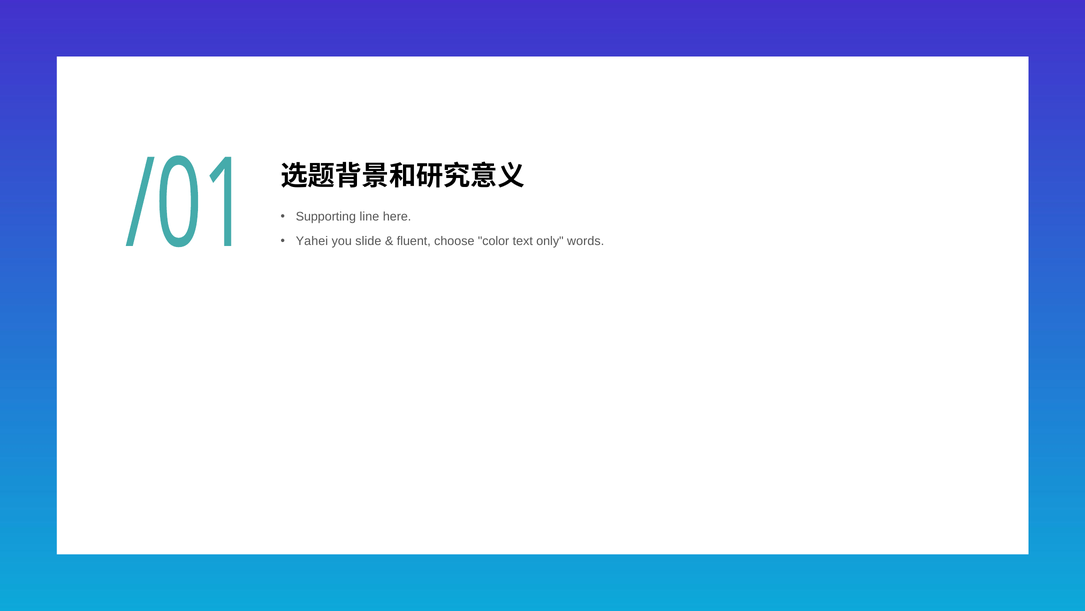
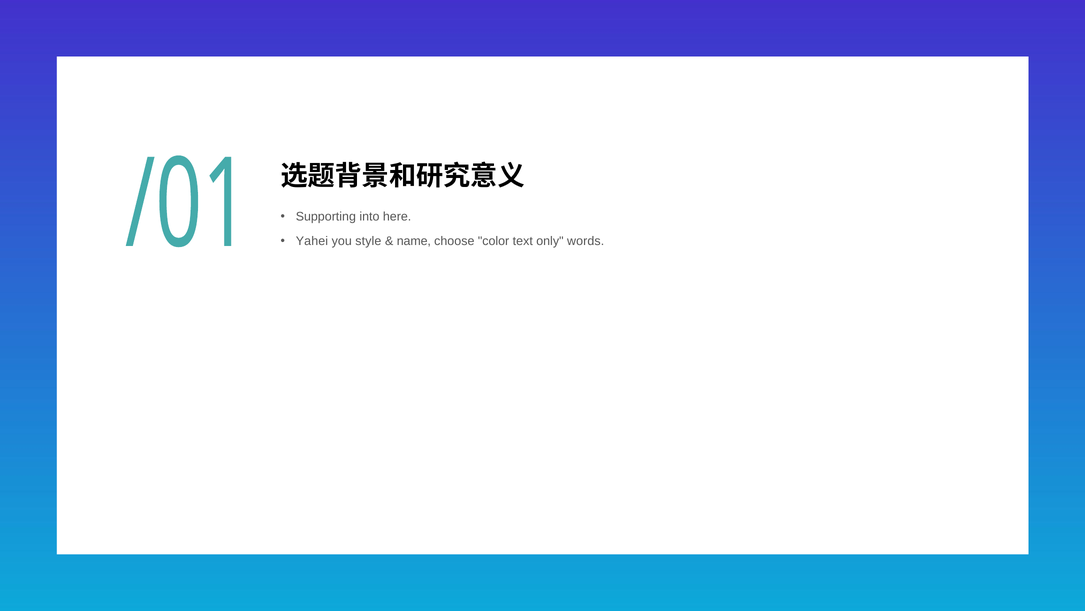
line: line -> into (369, 216)
slide: slide -> style (368, 241)
fluent: fluent -> name (414, 241)
